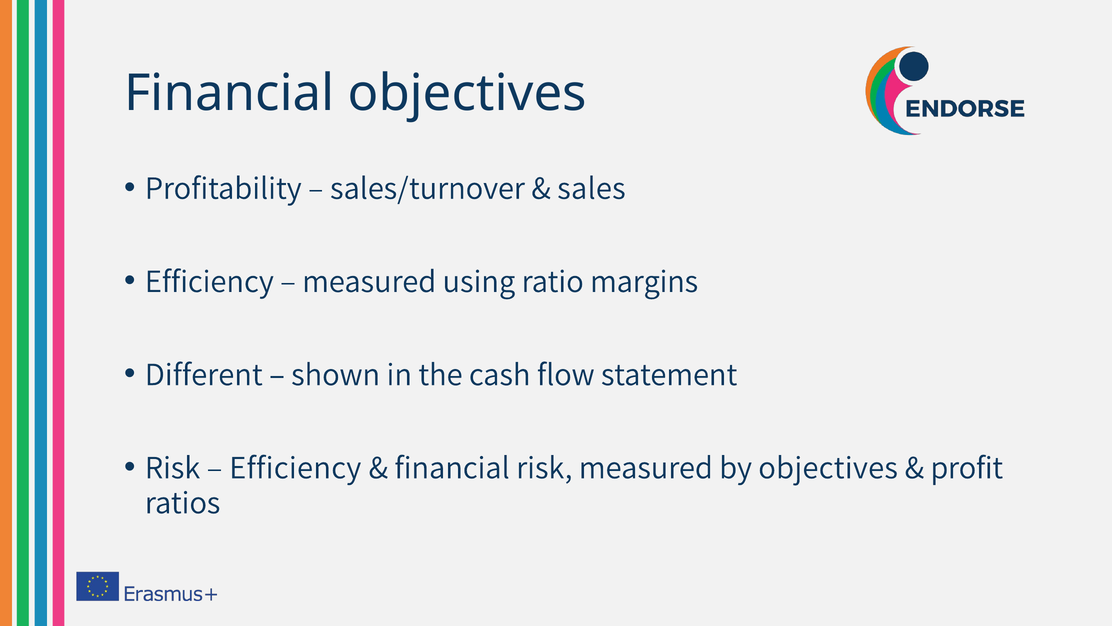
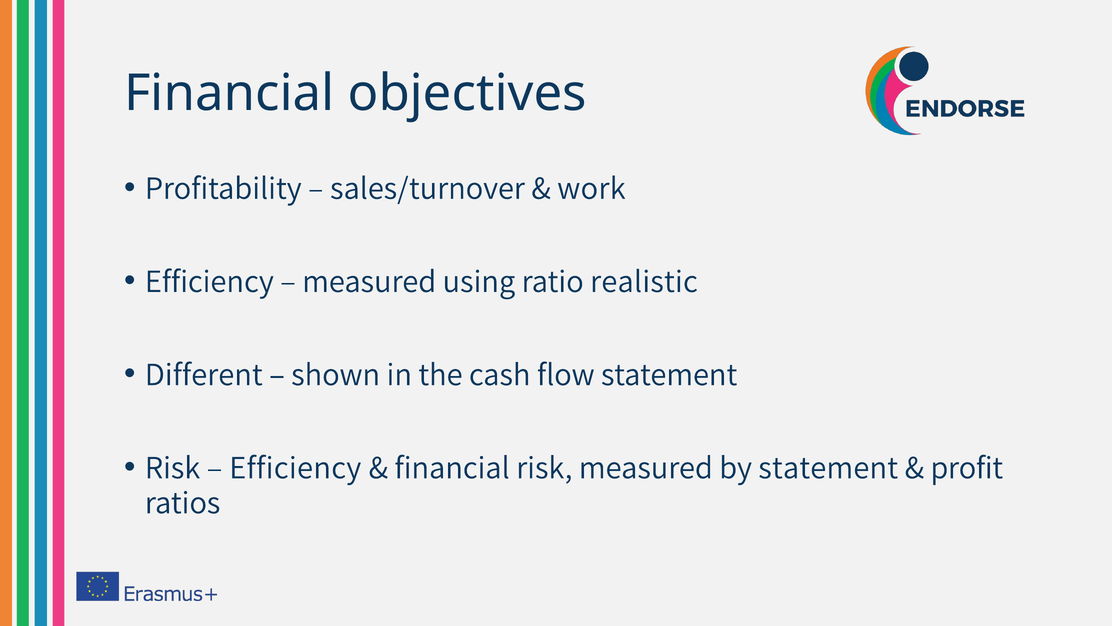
sales: sales -> work (591, 188)
margins: margins -> realistic (644, 281)
by objectives: objectives -> statement (828, 467)
